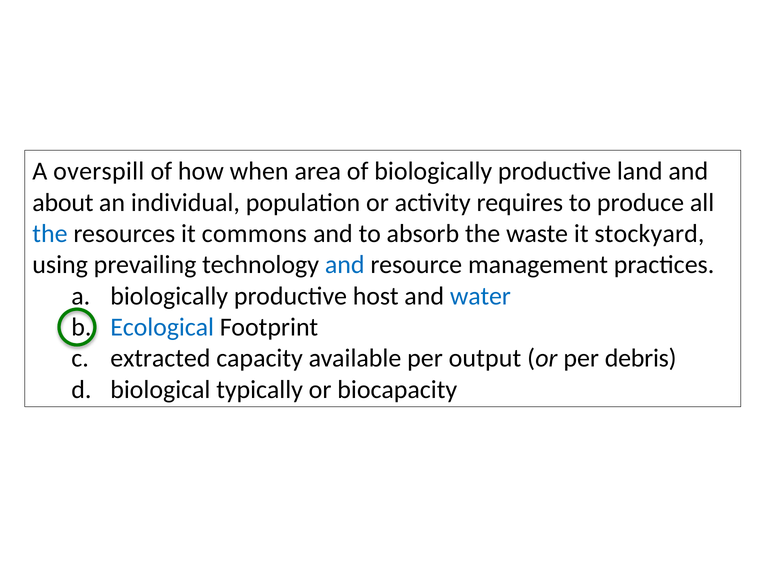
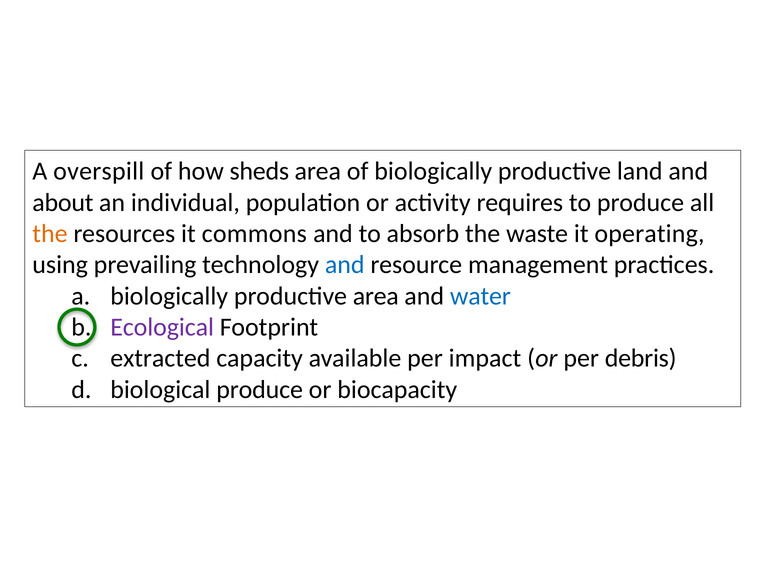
when: when -> sheds (259, 171)
the colour: blue -> orange (50, 234)
stockyard: stockyard -> operating (649, 234)
productive host: host -> area (376, 296)
Ecological colour: blue -> purple (162, 327)
output: output -> impact (485, 358)
biological typically: typically -> produce (260, 390)
